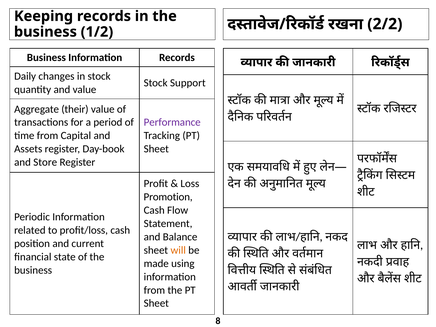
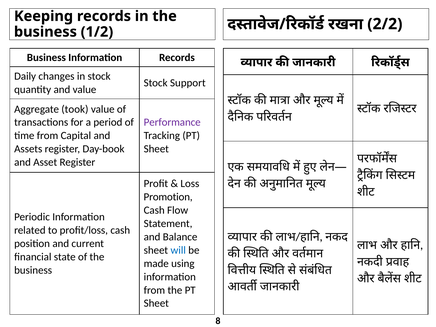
their: their -> took (75, 109)
Store: Store -> Asset (45, 162)
will colour: orange -> blue (178, 250)
